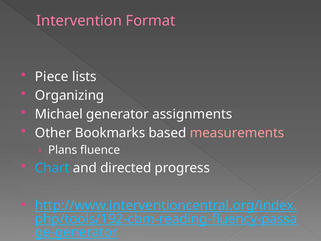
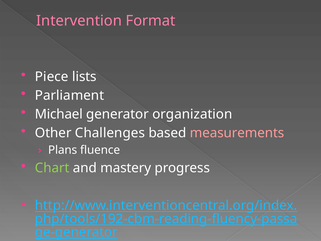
Organizing: Organizing -> Parliament (70, 95)
assignments: assignments -> organization (192, 114)
Bookmarks: Bookmarks -> Challenges (110, 133)
Chart colour: light blue -> light green (52, 168)
directed: directed -> mastery (126, 168)
